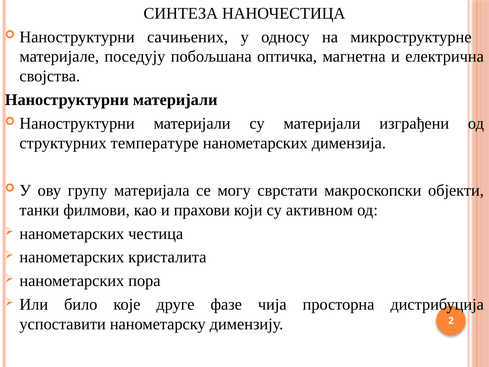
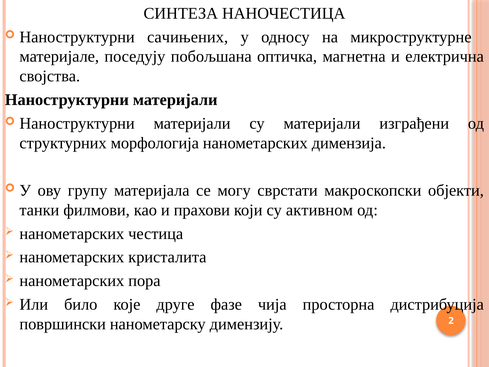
температуре: температуре -> морфологија (155, 143)
успоставити: успоставити -> површински (63, 324)
